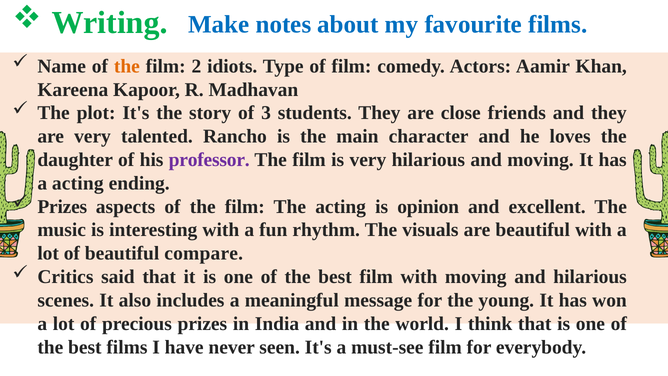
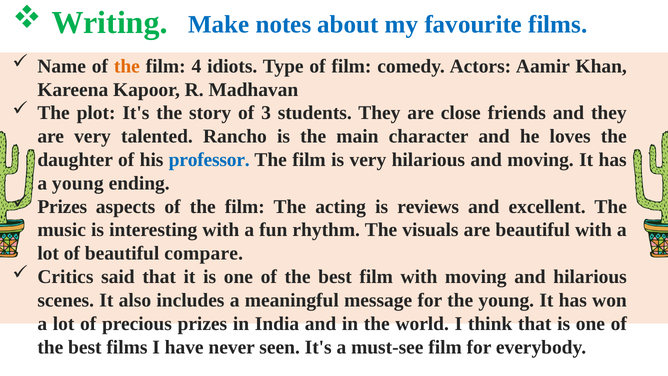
2: 2 -> 4 (196, 66)
professor colour: purple -> blue (209, 160)
a acting: acting -> young (78, 183)
opinion: opinion -> reviews (428, 206)
